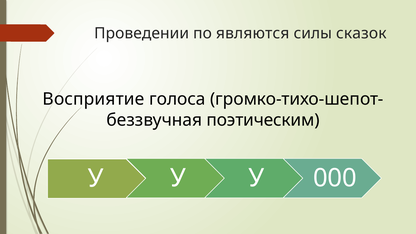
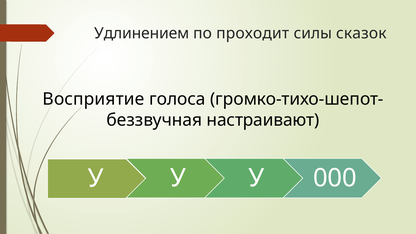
Проведении: Проведении -> Удлинением (142, 33)
являются: являются -> проходит (253, 33)
поэтическим: поэтическим -> настраивают (263, 120)
